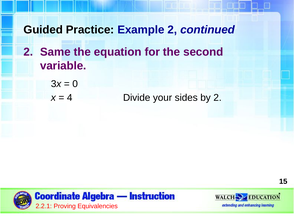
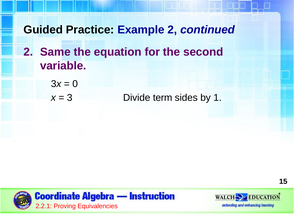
4: 4 -> 3 (70, 98)
your: your -> term (163, 98)
by 2: 2 -> 1 (218, 98)
